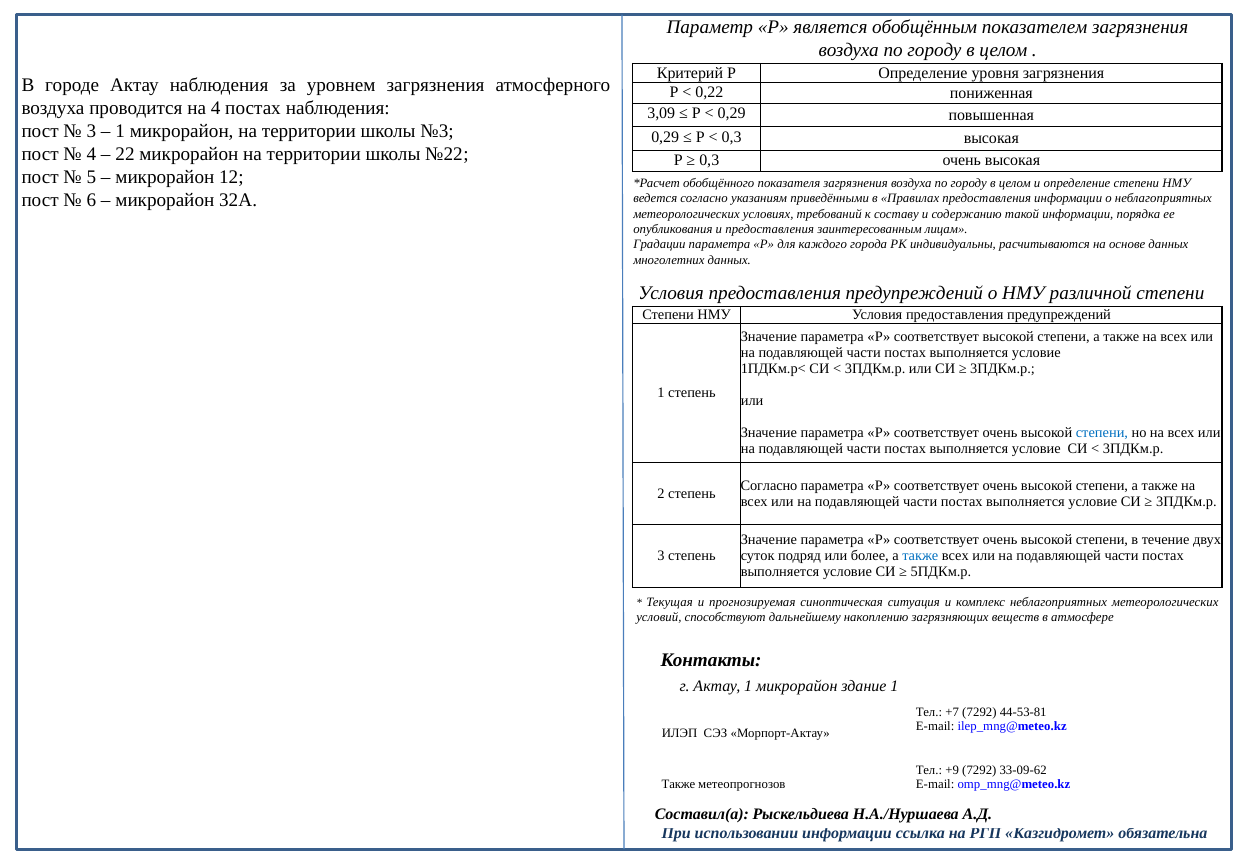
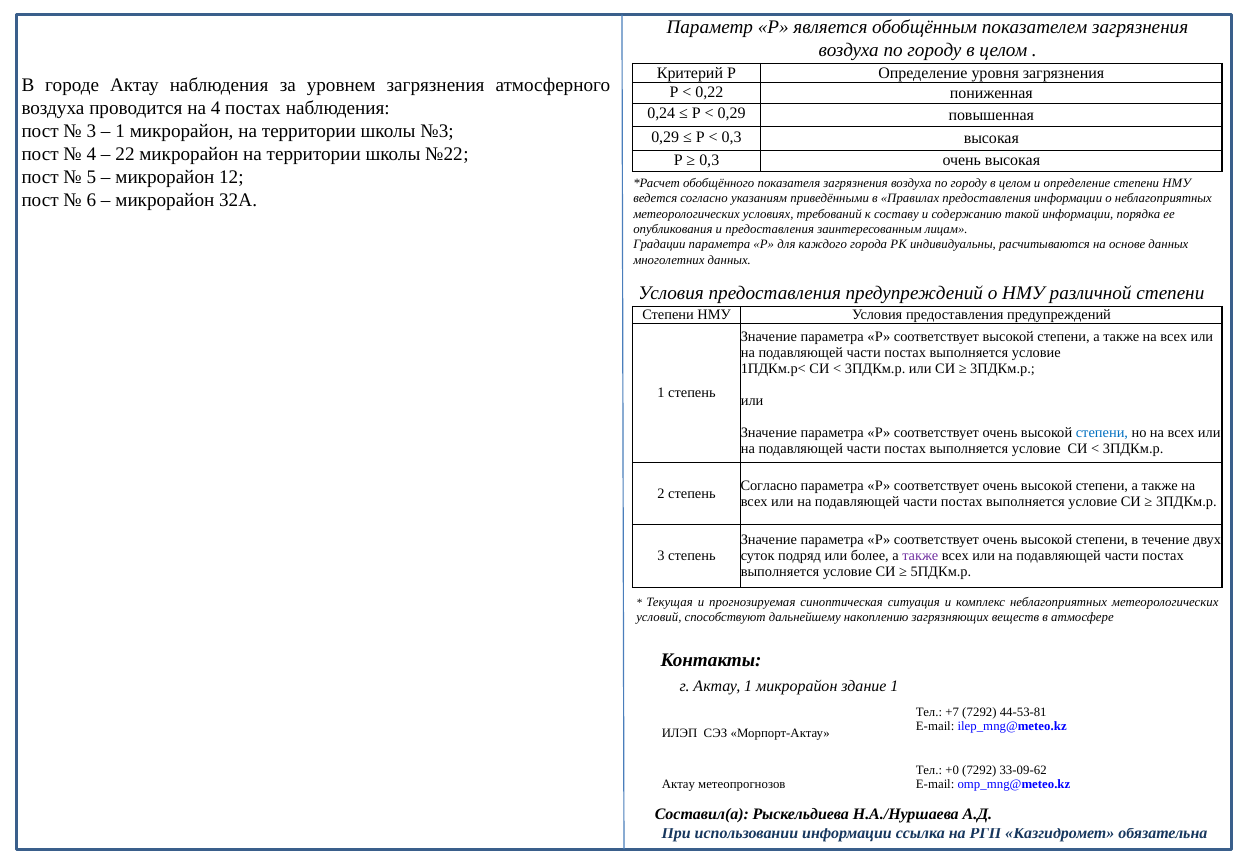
3,09: 3,09 -> 0,24 (661, 113)
также colour: blue -> purple (920, 556)
+9: +9 -> +0 (952, 770)
Также: Также -> Актау (678, 784)
